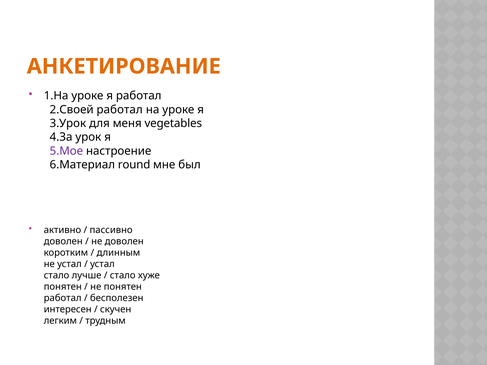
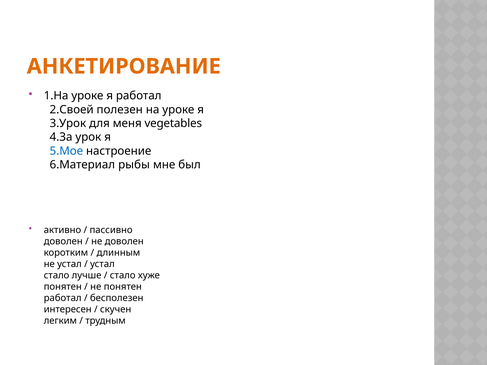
2.Своей работал: работал -> полезен (120, 110)
5.Мое colour: purple -> blue (66, 151)
round: round -> рыбы (134, 165)
